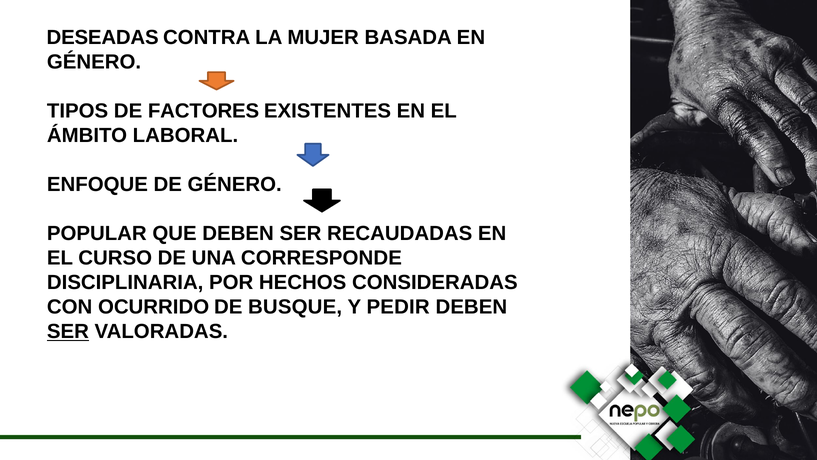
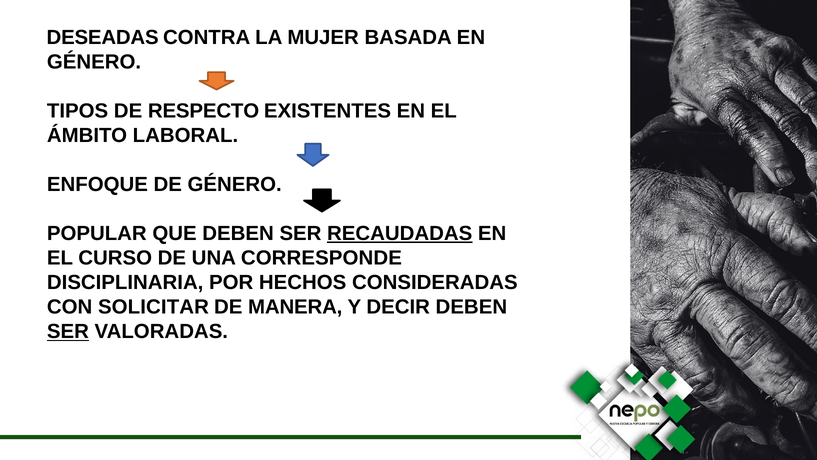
FACTORES: FACTORES -> RESPECTO (204, 111)
RECAUDADAS underline: none -> present (400, 233)
OCURRIDO: OCURRIDO -> SOLICITAR (154, 307)
BUSQUE: BUSQUE -> MANERA (295, 307)
PEDIR: PEDIR -> DECIR (398, 307)
